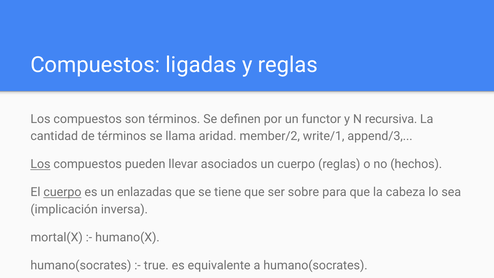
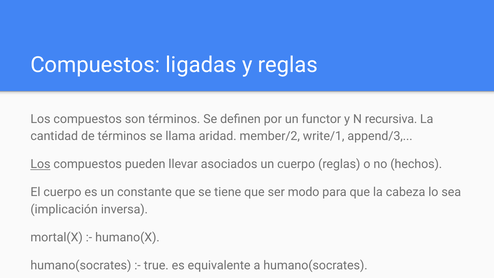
cuerpo underline: present -> none (62, 192)
enlazadas: enlazadas -> constante (144, 192)
sobre: sobre -> modo (304, 192)
